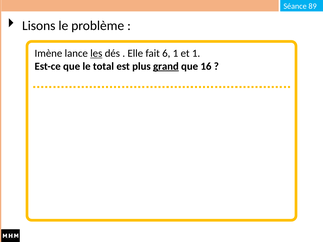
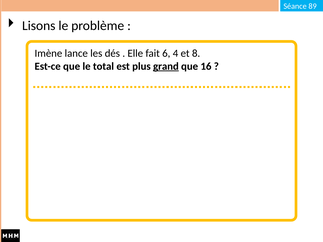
les underline: present -> none (96, 53)
6 1: 1 -> 4 (175, 53)
et 1: 1 -> 8 (196, 53)
